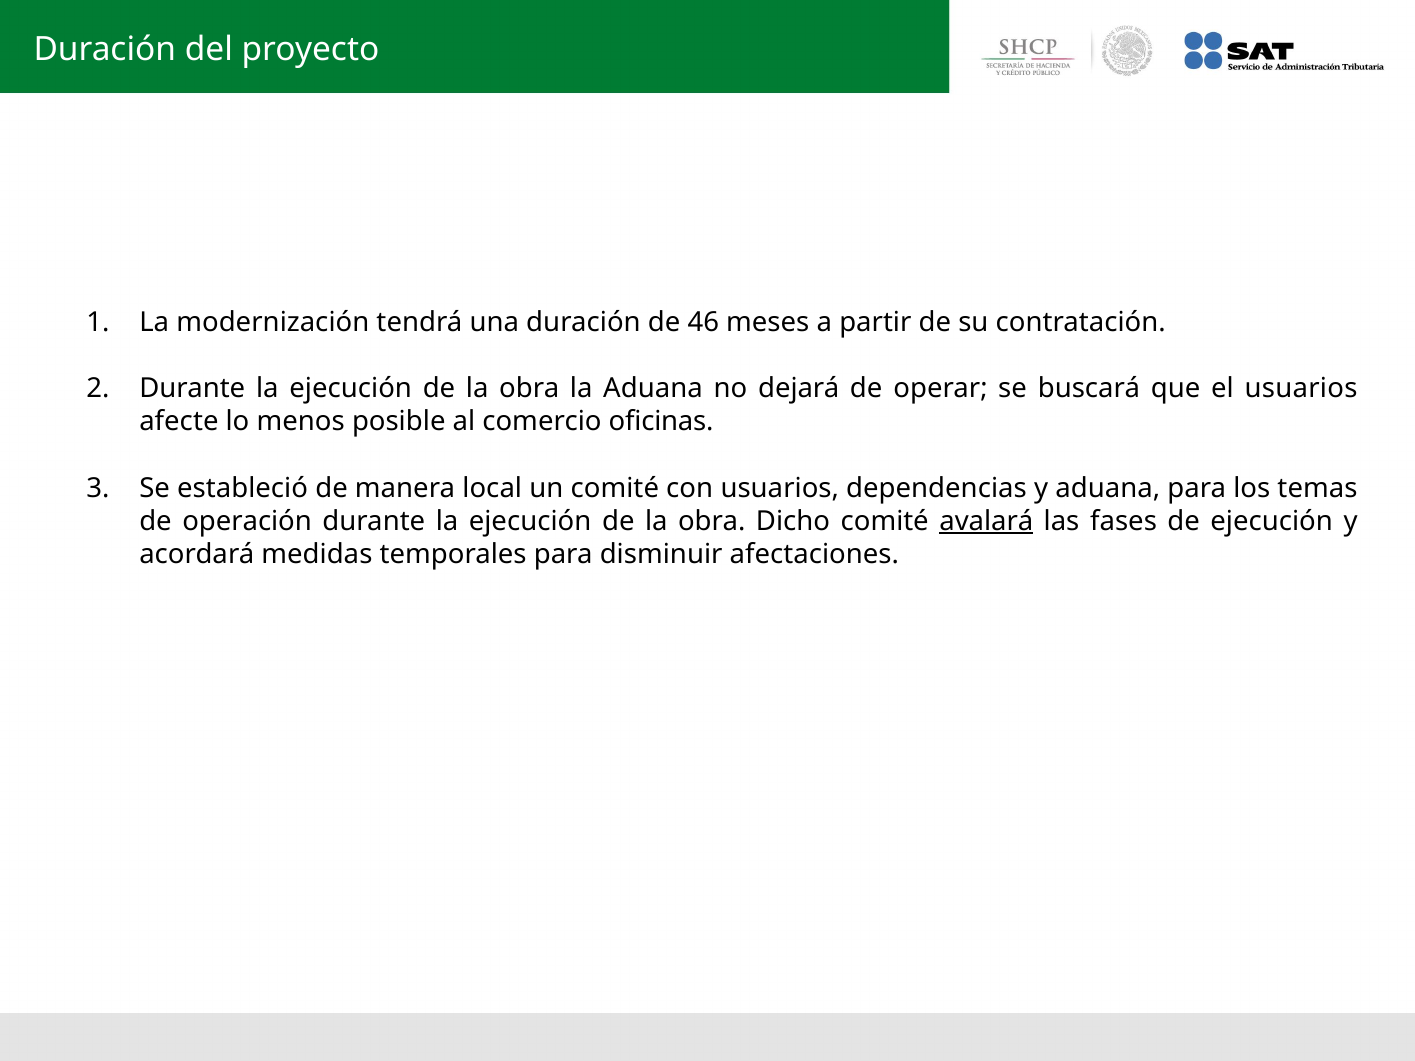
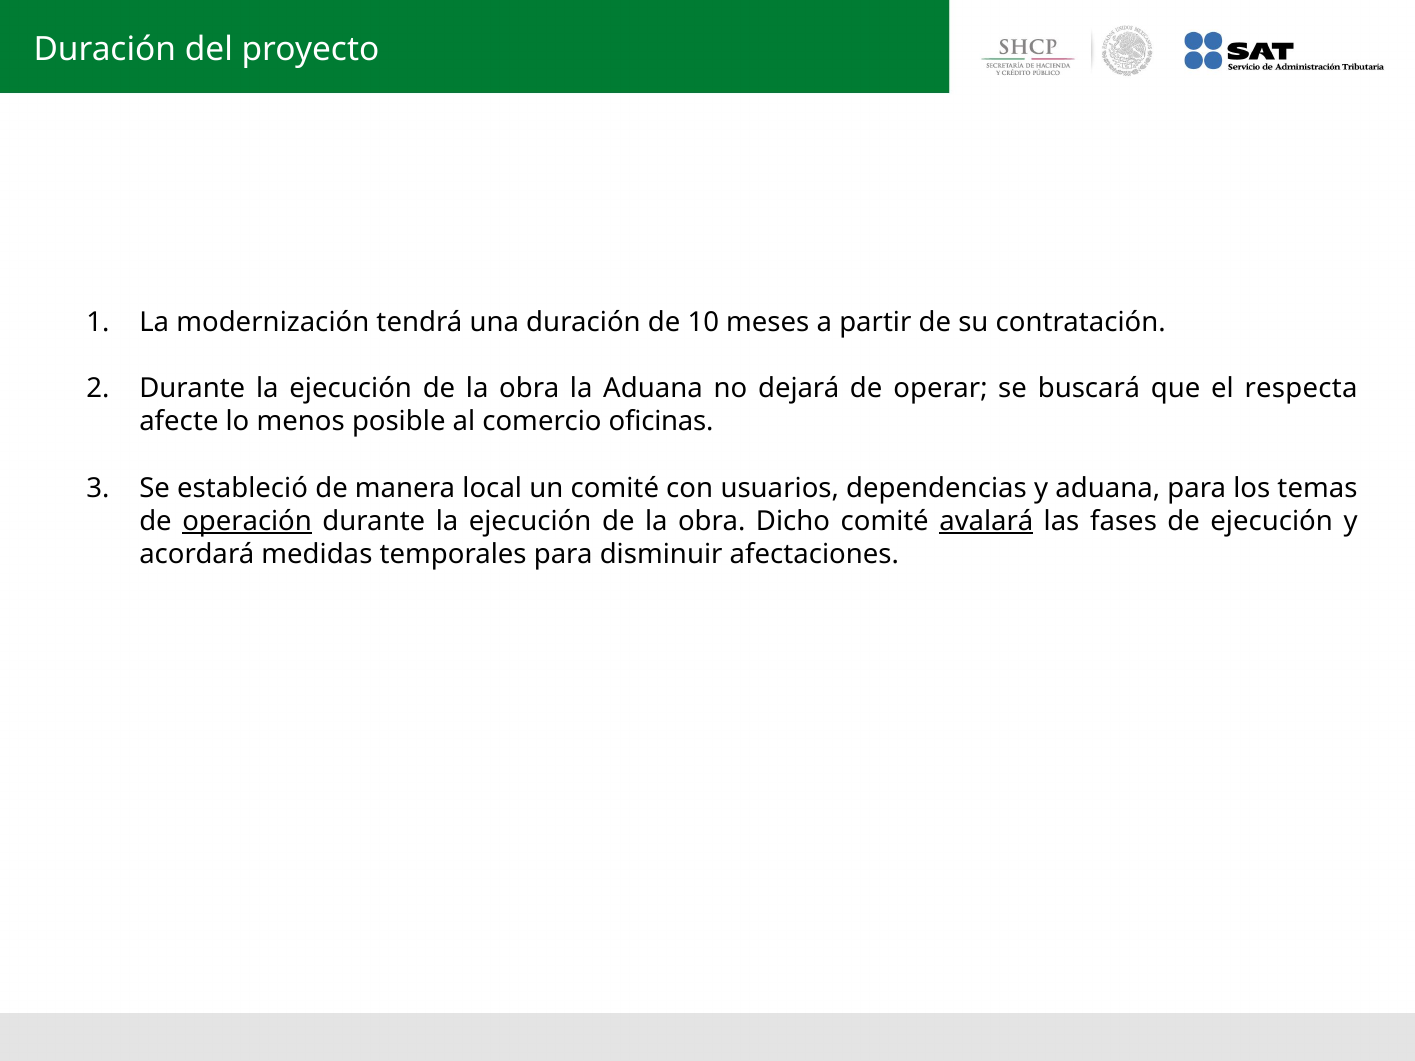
46: 46 -> 10 (703, 323)
el usuarios: usuarios -> respecta (1301, 389)
operación underline: none -> present (247, 521)
